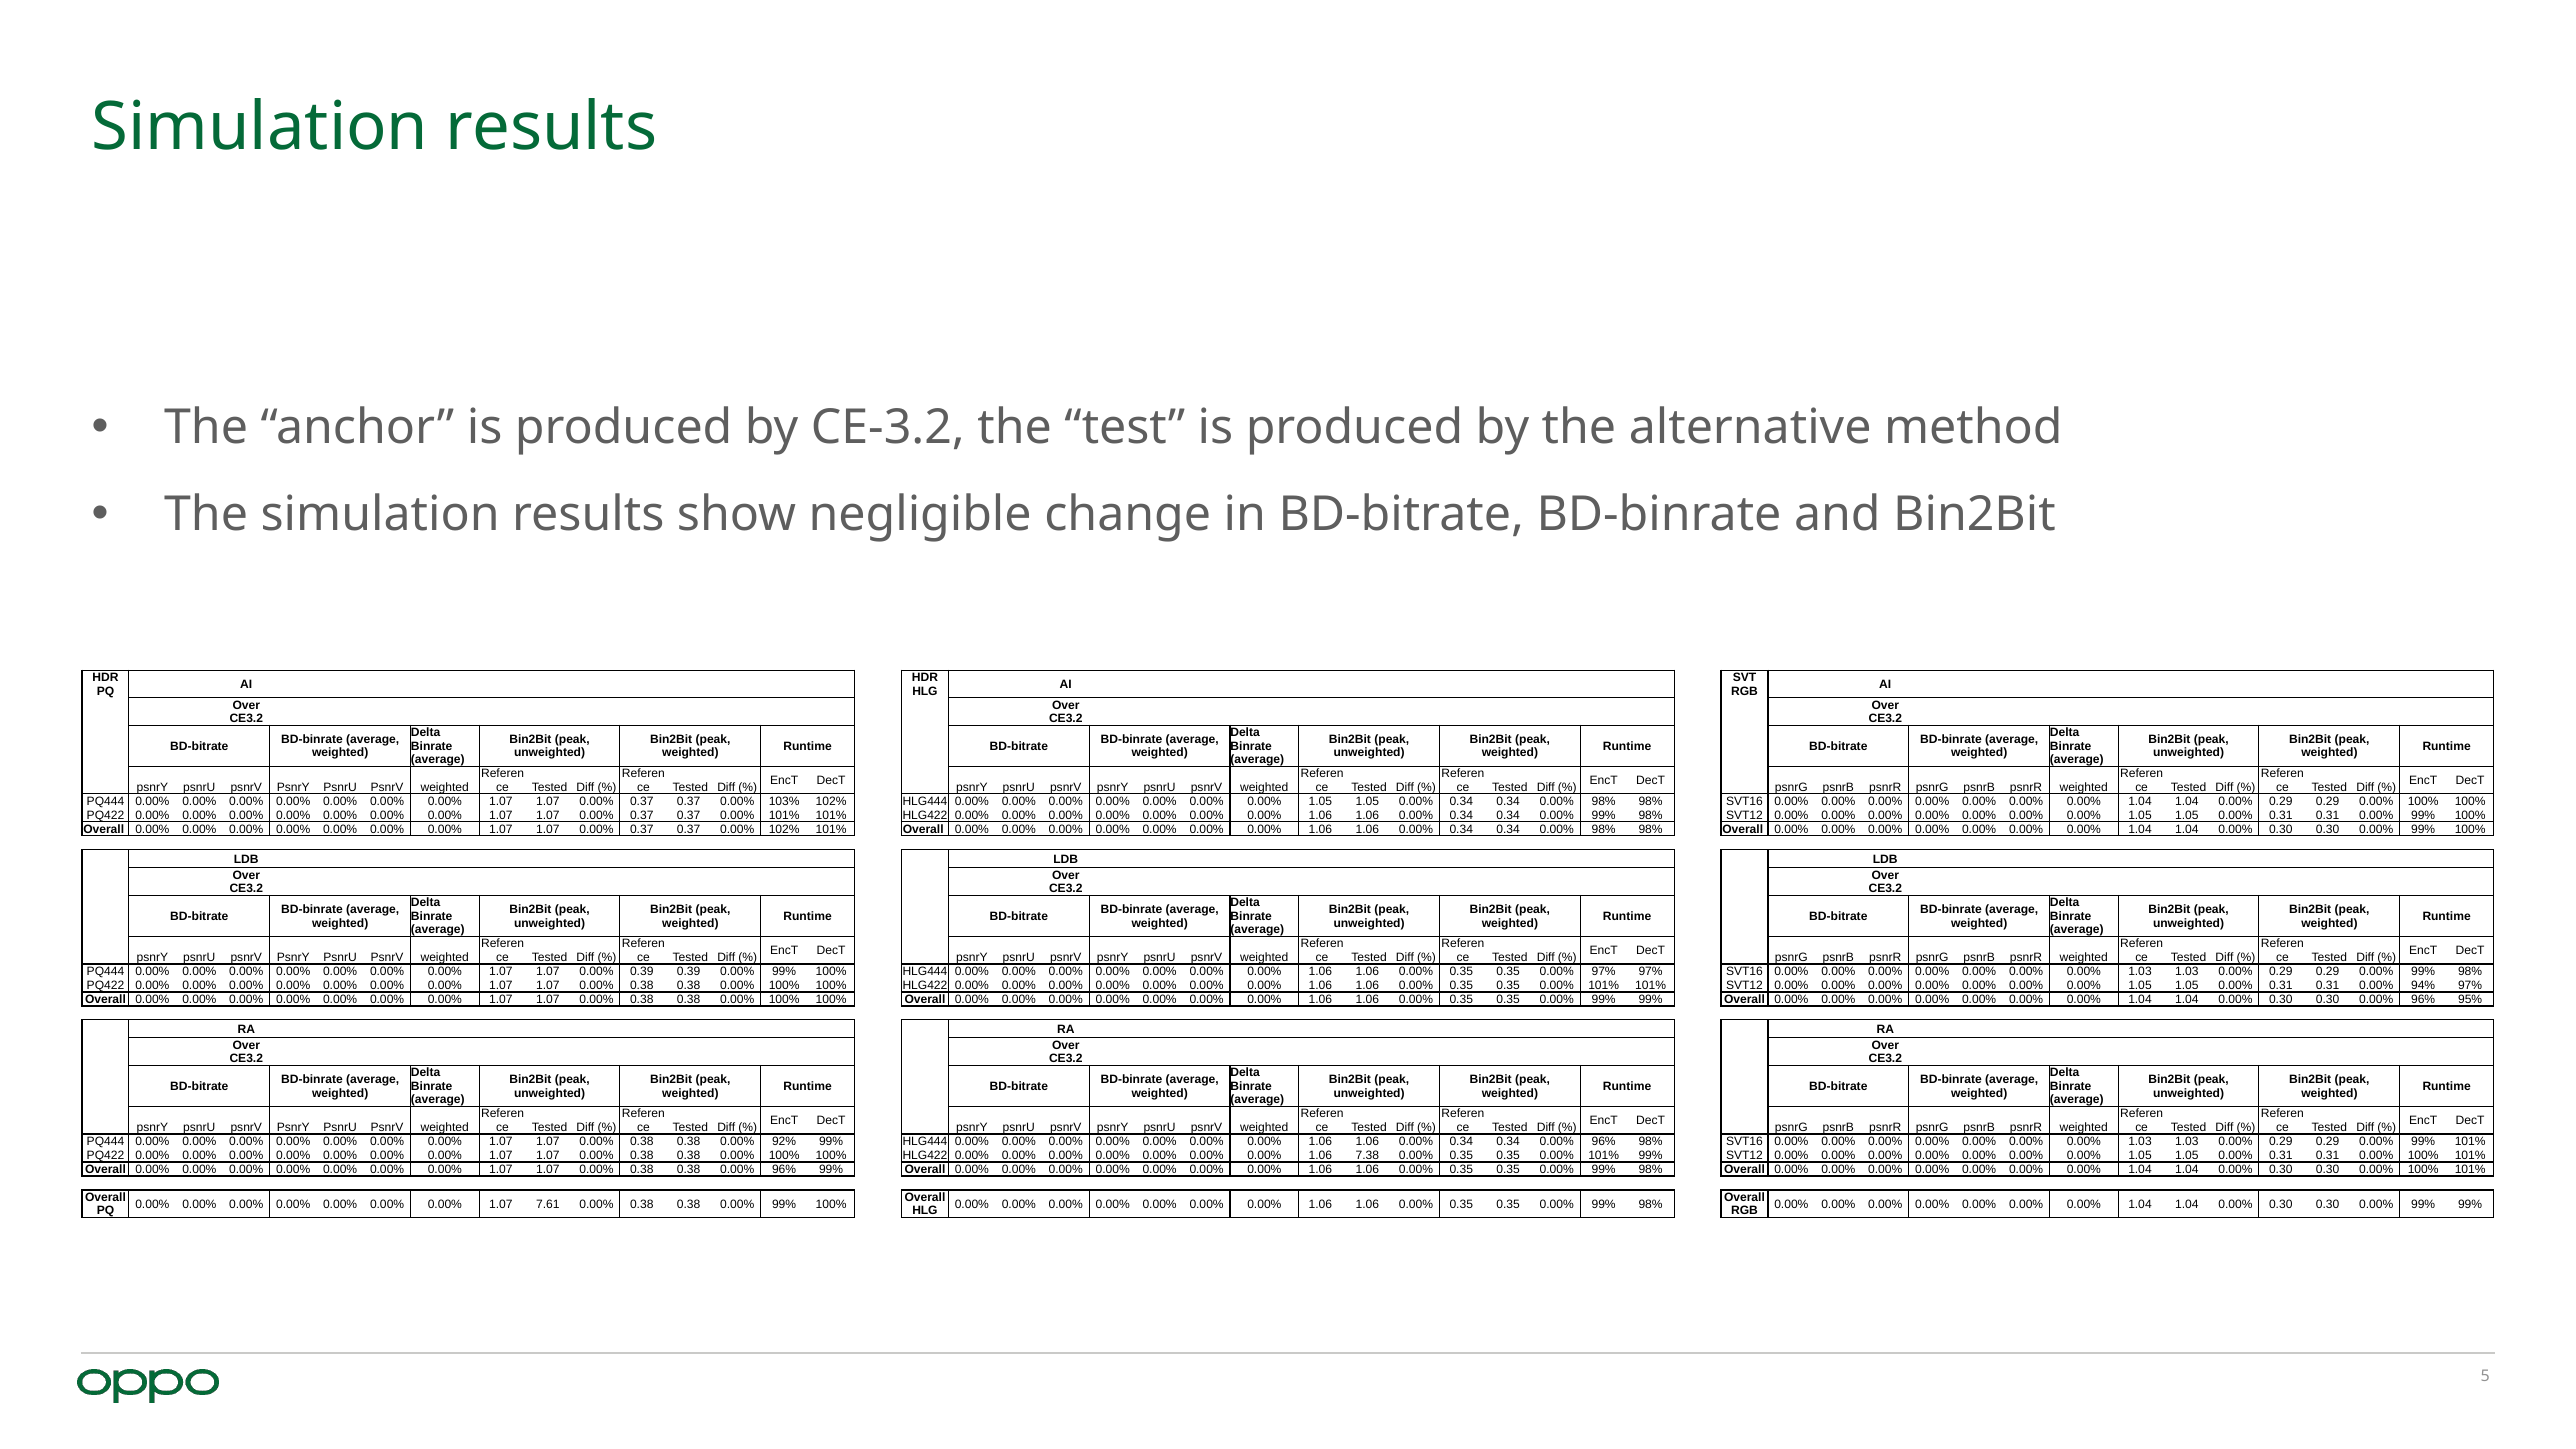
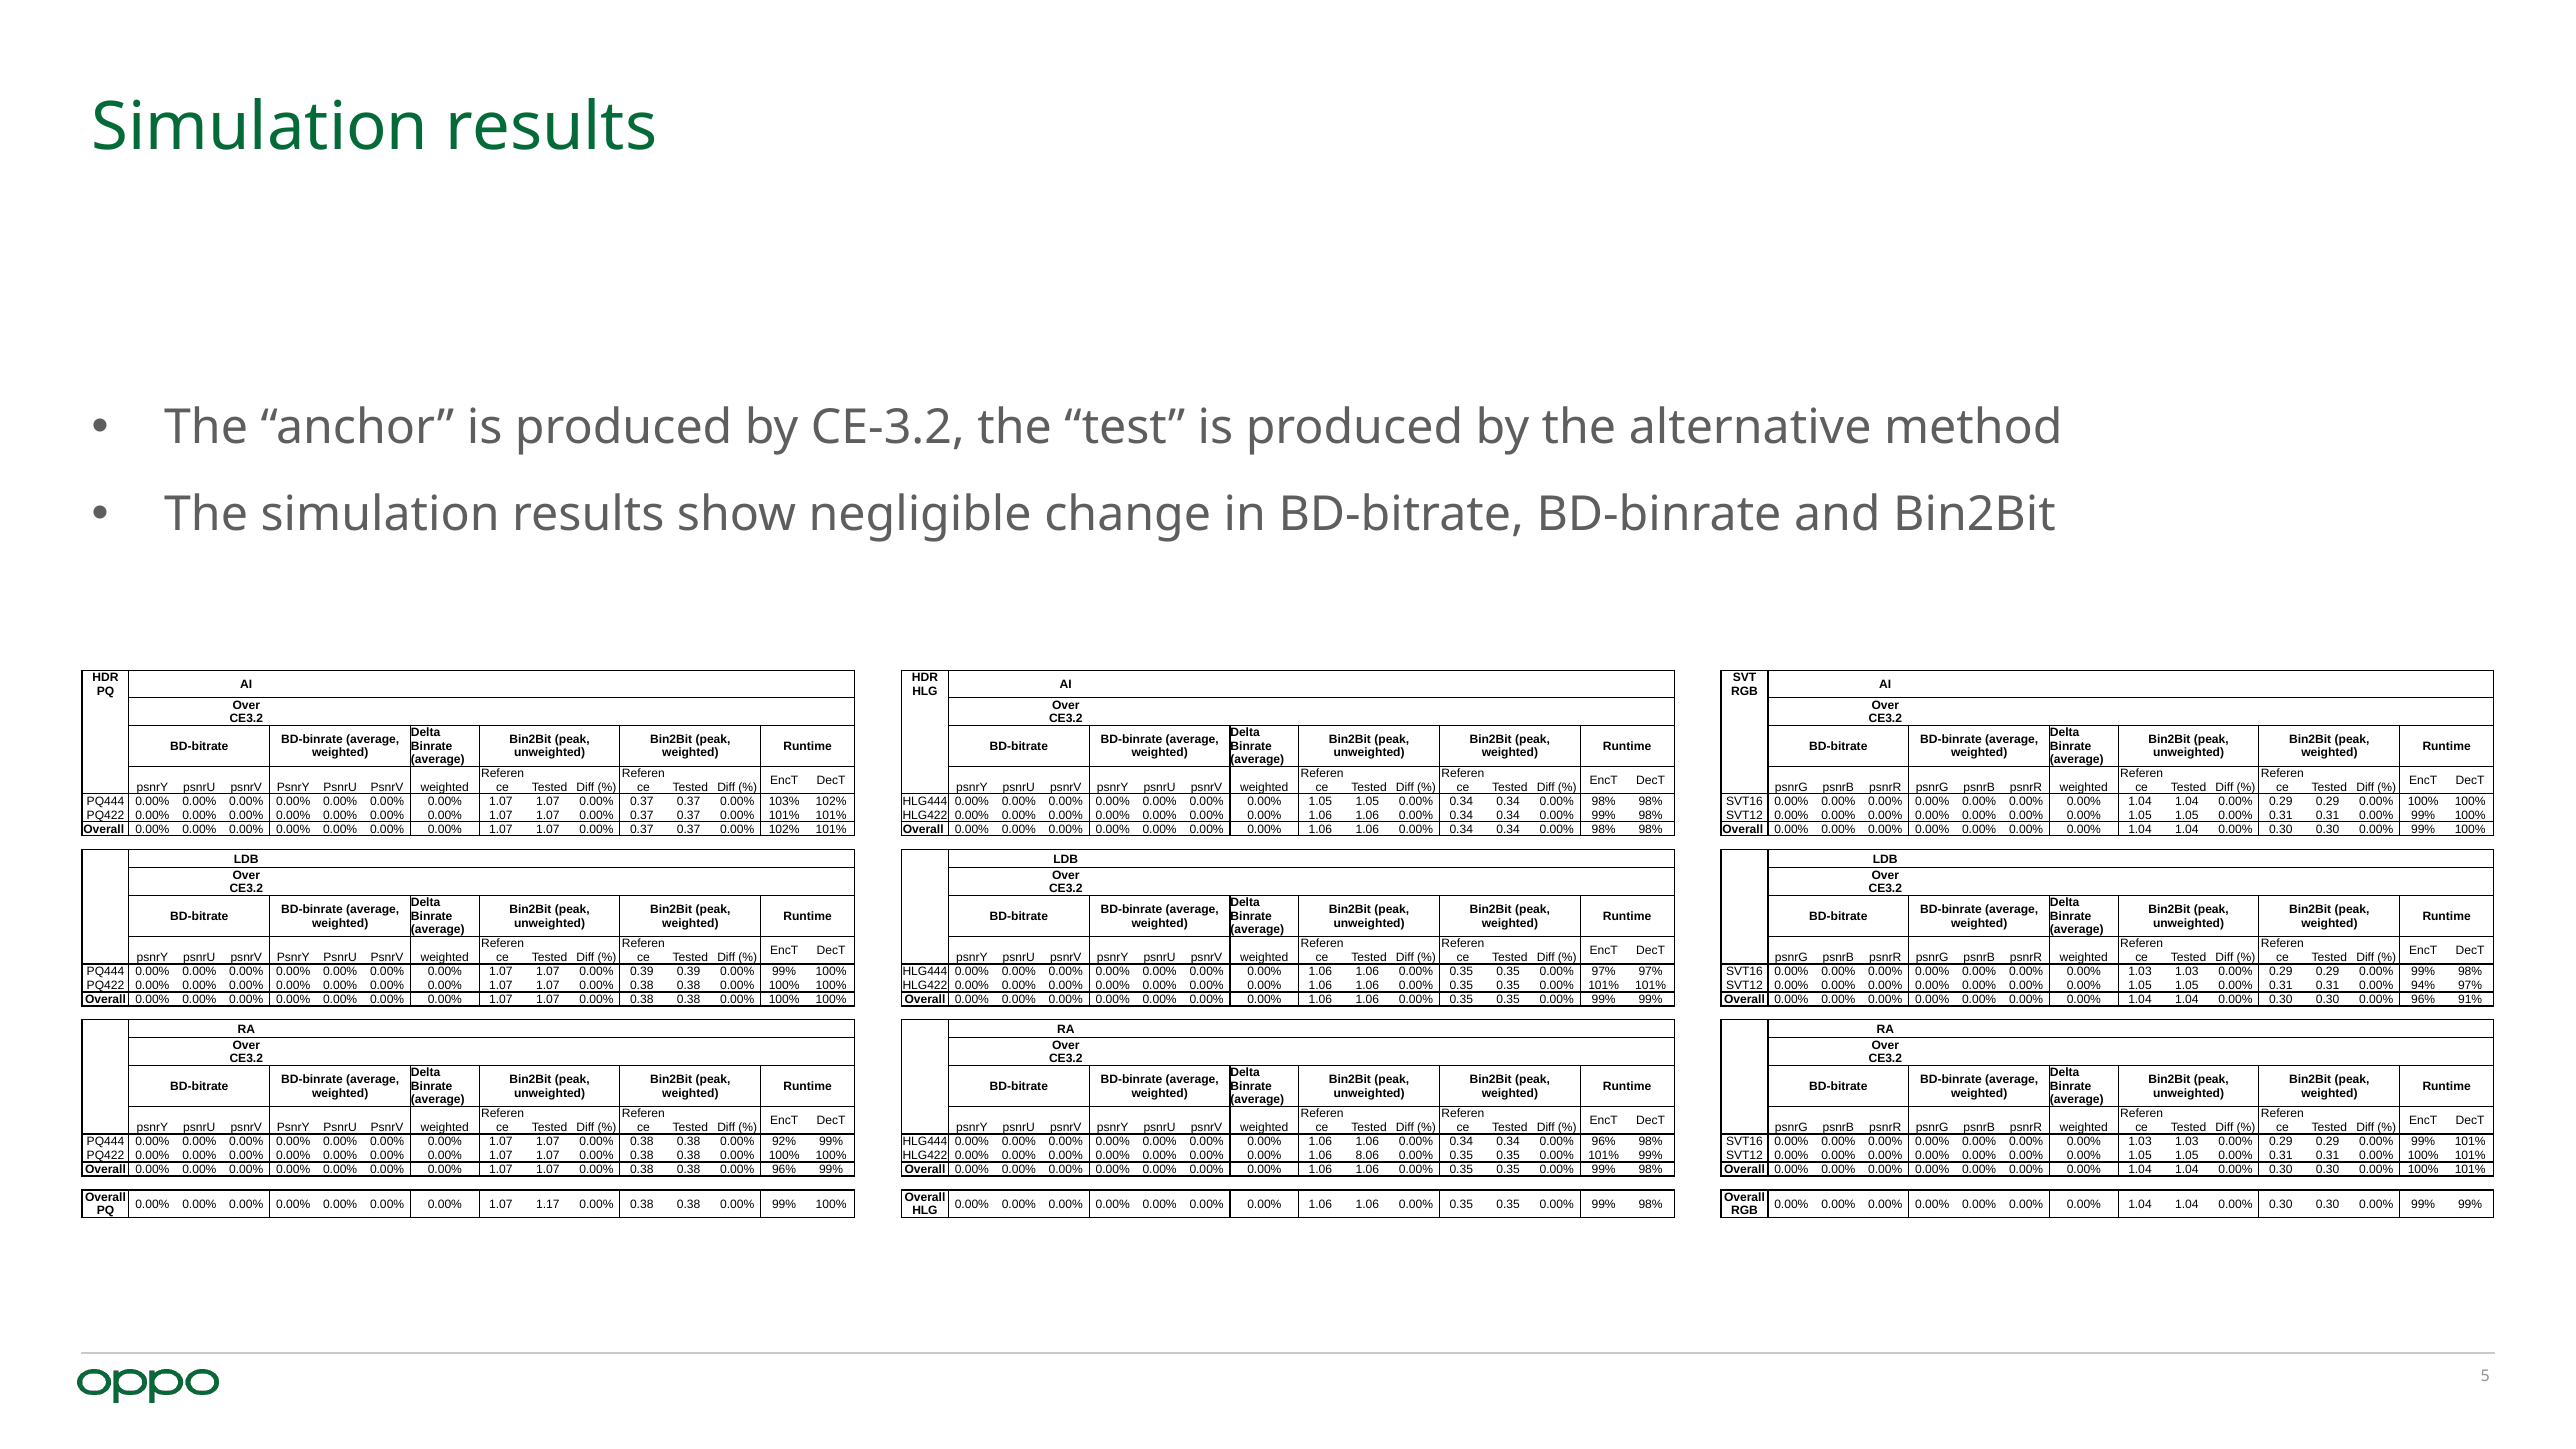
95%: 95% -> 91% (2470, 999)
7.38: 7.38 -> 8.06 (1367, 1155)
7.61: 7.61 -> 1.17 (548, 1204)
